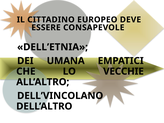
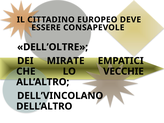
DELL’ETNIA: DELL’ETNIA -> DELL’OLTRE (53, 47)
UMANA: UMANA -> MIRATE (66, 61)
